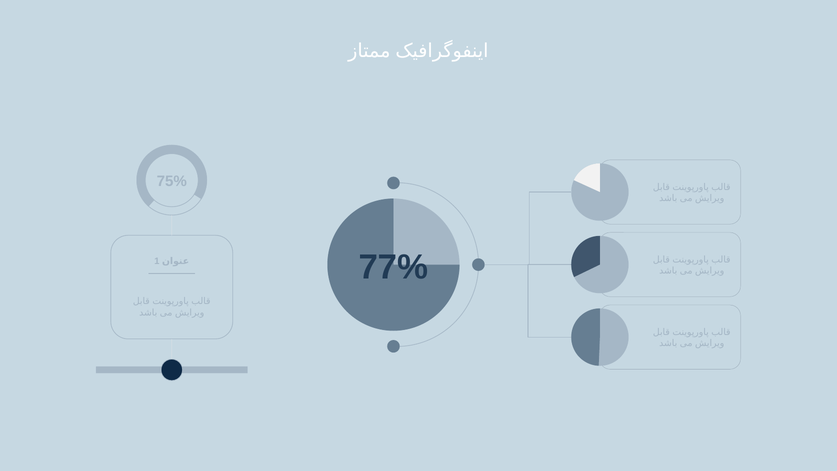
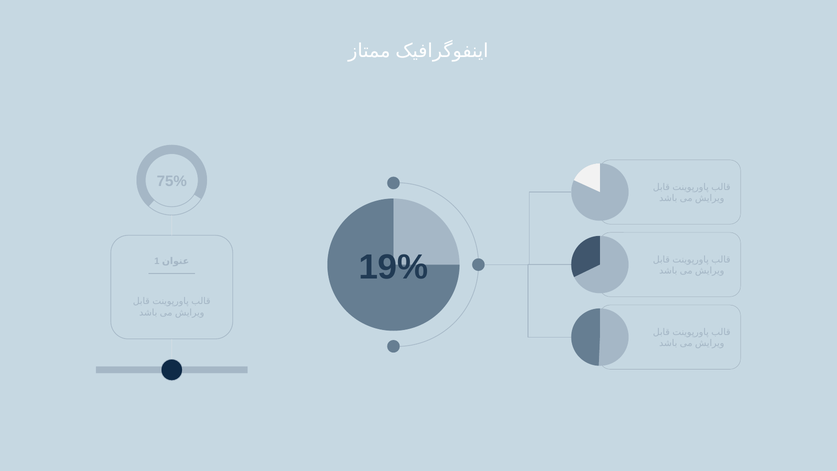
77%: 77% -> 19% (393, 267)
